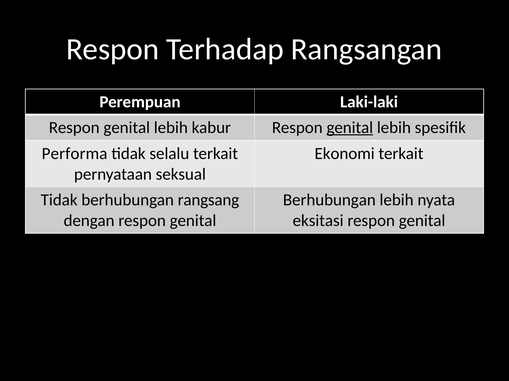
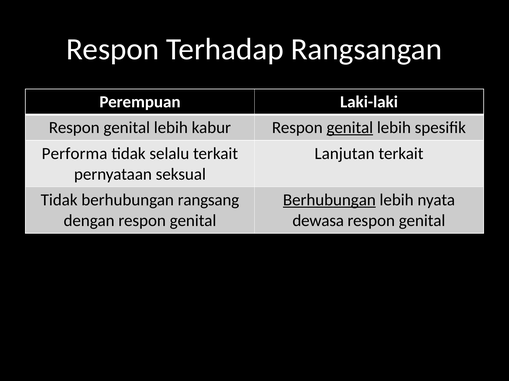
Ekonomi: Ekonomi -> Lanjutan (345, 154)
Berhubungan underline: none -> present (329, 200)
eksitasi: eksitasi -> dewasa (318, 221)
